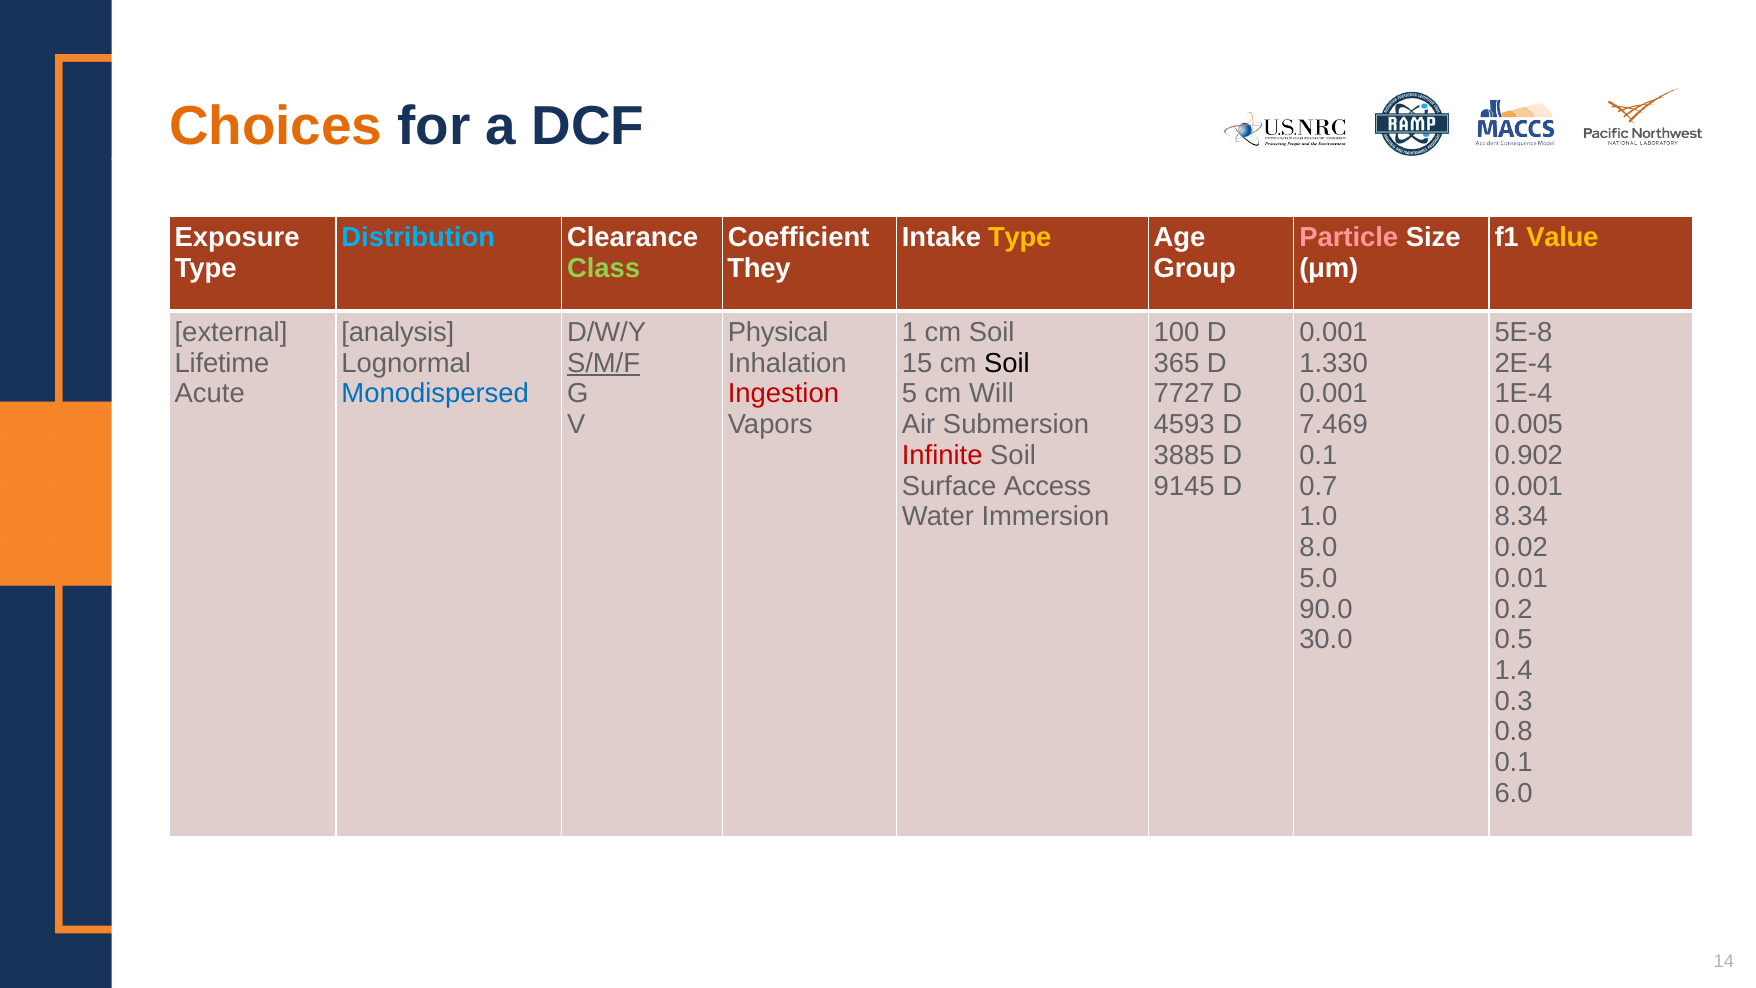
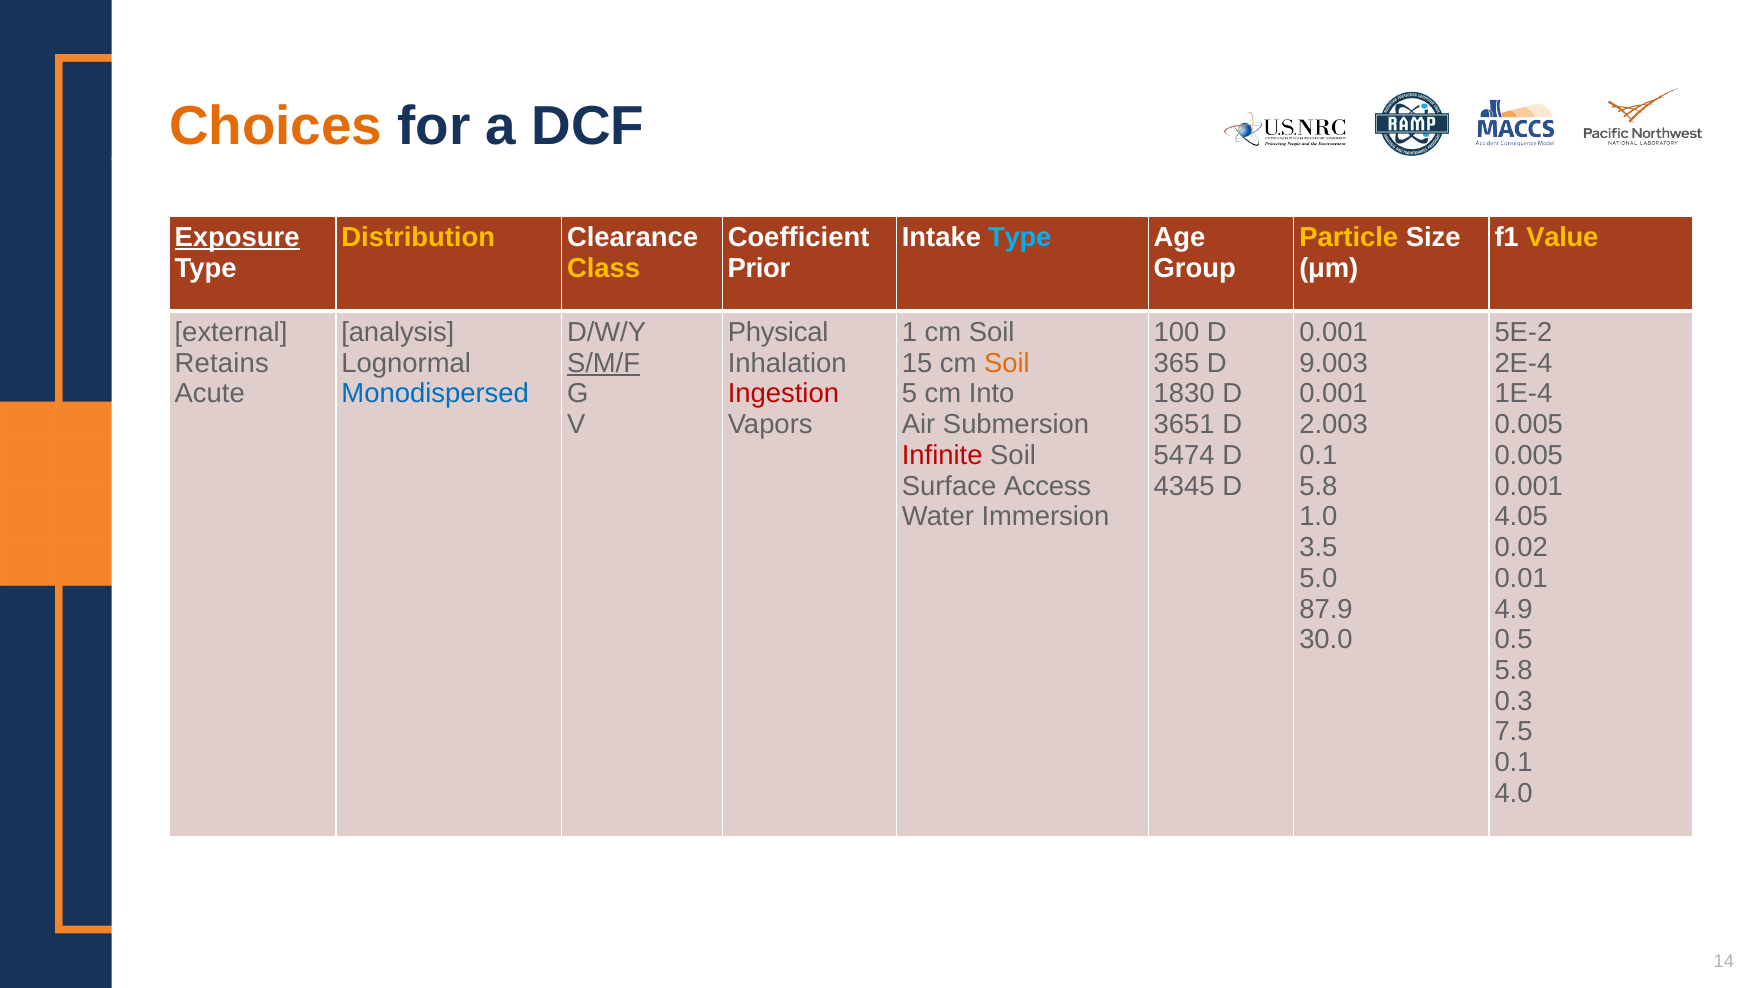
Exposure underline: none -> present (237, 237)
Distribution colour: light blue -> yellow (418, 237)
Type colour: yellow -> light blue (1020, 237)
Particle colour: pink -> yellow (1349, 237)
Class colour: light green -> yellow (604, 268)
They: They -> Prior (759, 268)
5E-8: 5E-8 -> 5E-2 (1523, 332)
Lifetime: Lifetime -> Retains (222, 363)
Soil colour: black -> orange (1007, 363)
1.330: 1.330 -> 9.003 (1334, 363)
Will: Will -> Into (992, 394)
7727: 7727 -> 1830 (1184, 394)
4593: 4593 -> 3651 (1184, 425)
7.469: 7.469 -> 2.003 (1334, 425)
3885: 3885 -> 5474 (1184, 455)
0.902: 0.902 -> 0.005 (1529, 455)
9145: 9145 -> 4345 (1184, 486)
0.7: 0.7 -> 5.8 (1318, 486)
8.34: 8.34 -> 4.05 (1521, 517)
8.0: 8.0 -> 3.5 (1318, 547)
90.0: 90.0 -> 87.9 (1326, 609)
0.2: 0.2 -> 4.9 (1514, 609)
1.4: 1.4 -> 5.8 (1514, 670)
0.8: 0.8 -> 7.5 (1514, 732)
6.0: 6.0 -> 4.0 (1514, 793)
